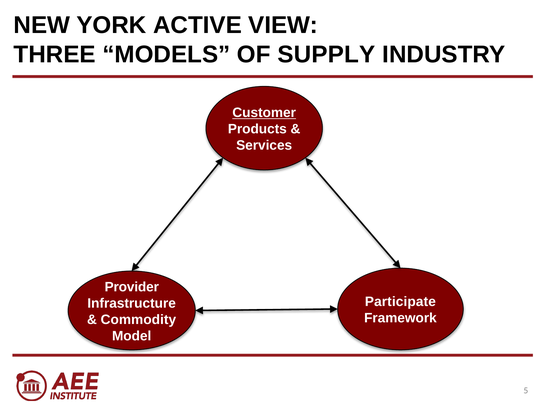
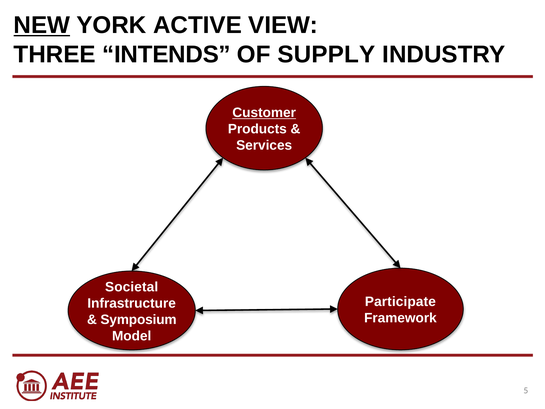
NEW underline: none -> present (42, 25)
MODELS: MODELS -> INTENDS (166, 54)
Provider: Provider -> Societal (132, 287)
Commodity: Commodity -> Symposium (139, 319)
